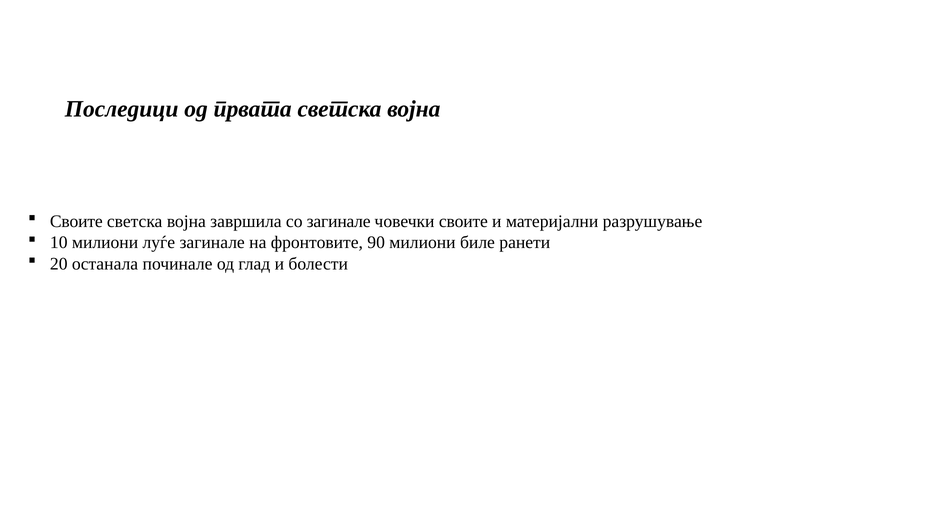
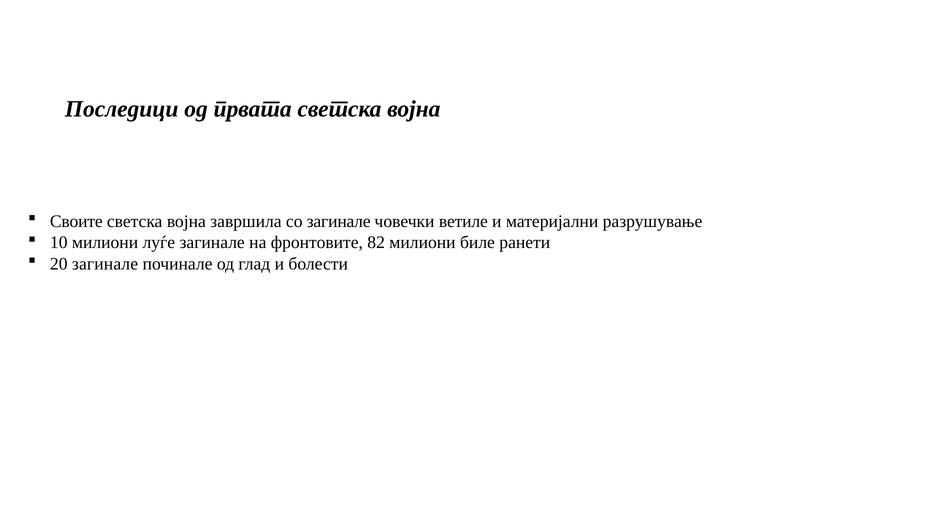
човечки своите: своите -> ветиле (463, 221)
90: 90 -> 82 (376, 242)
20 останала: останала -> загинале (105, 264)
